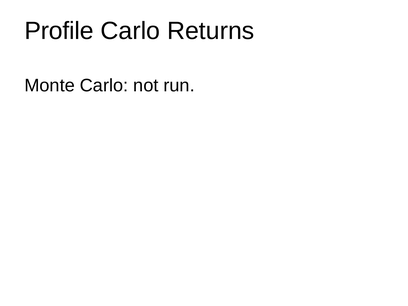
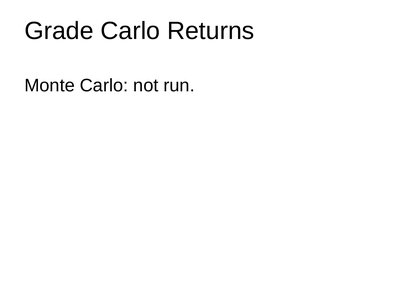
Profile: Profile -> Grade (59, 31)
